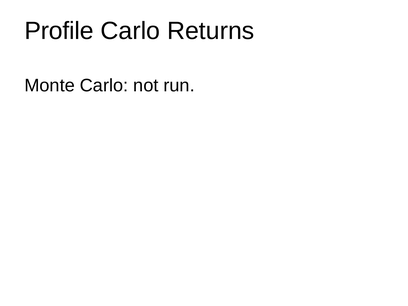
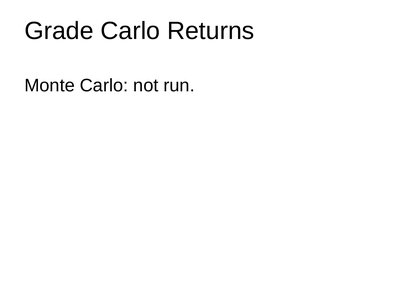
Profile: Profile -> Grade (59, 31)
